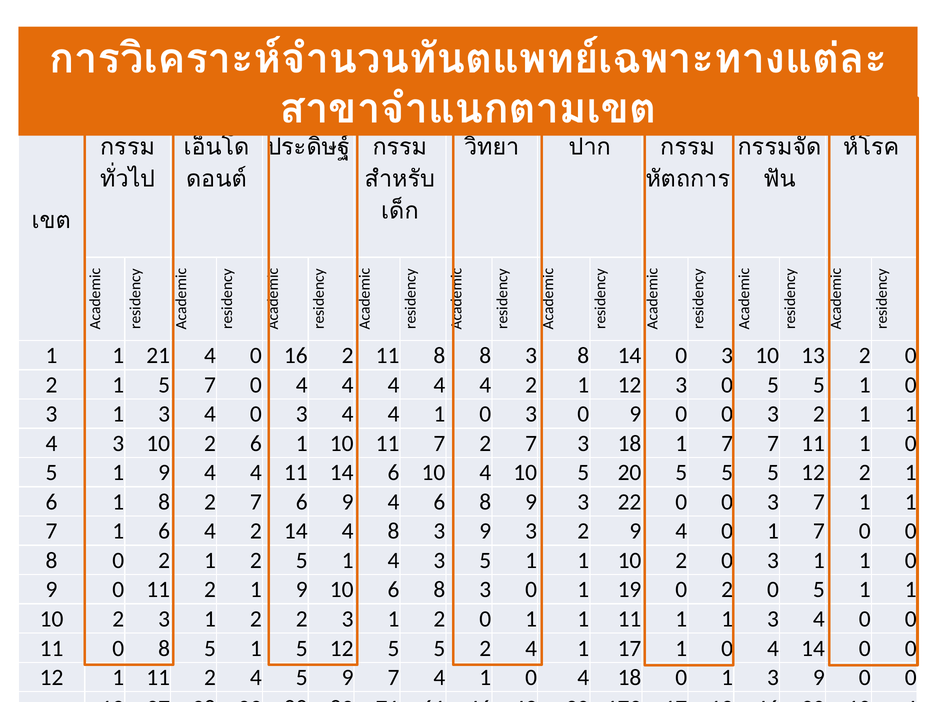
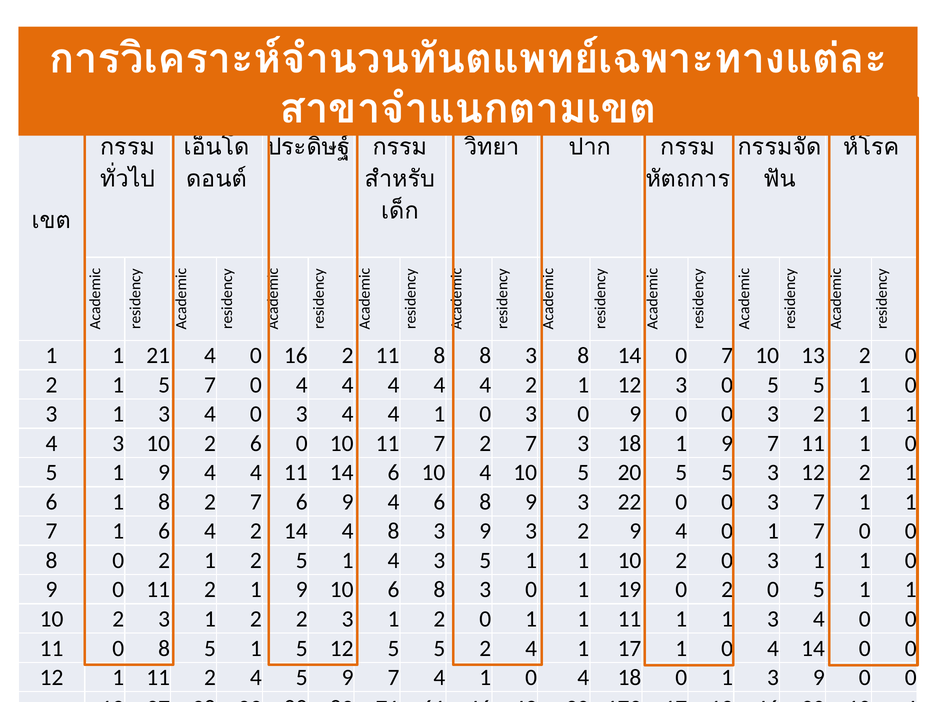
14 0 3: 3 -> 7 (727, 356)
2 6 1: 1 -> 0 (302, 443)
18 1 7: 7 -> 9 (727, 443)
5 5 5: 5 -> 3 (773, 473)
